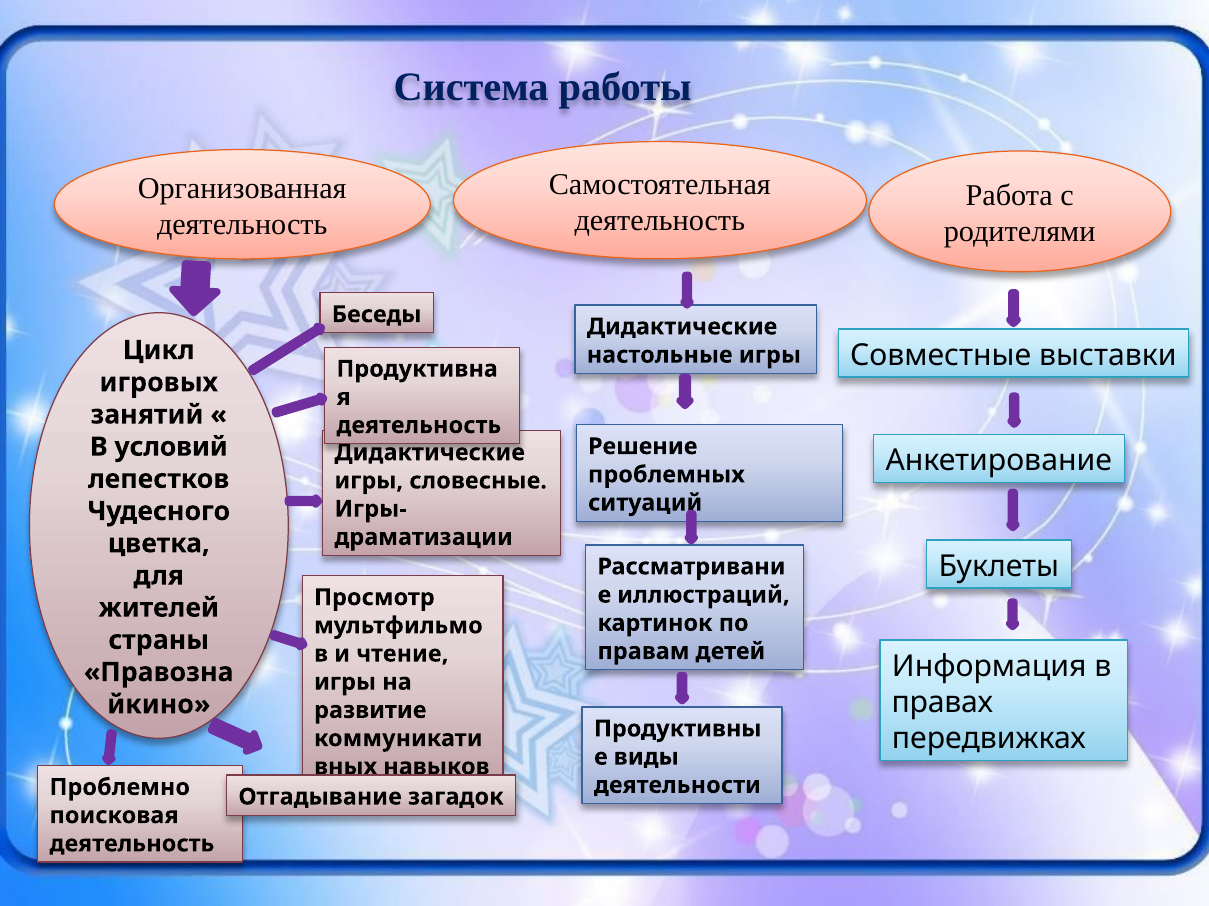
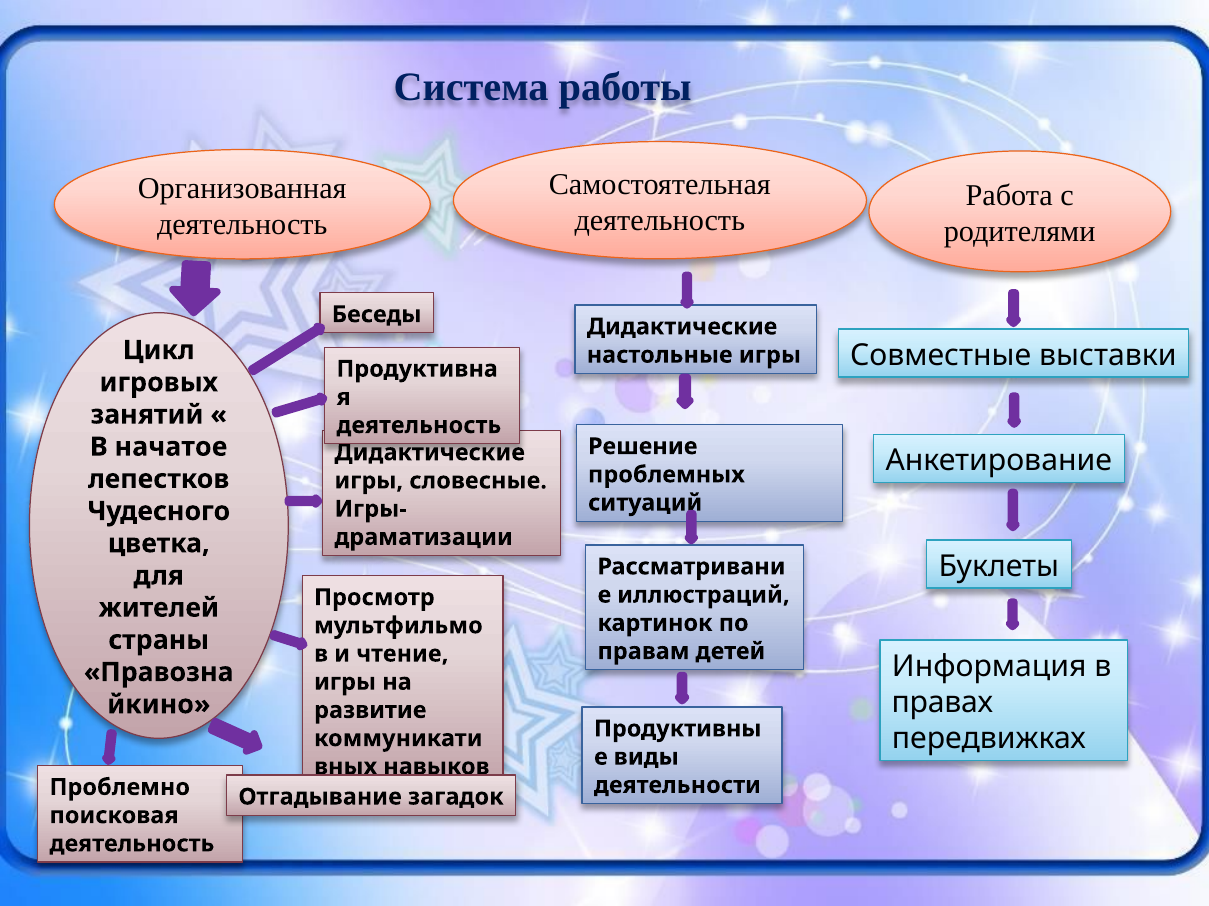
условий: условий -> начатое (171, 447)
